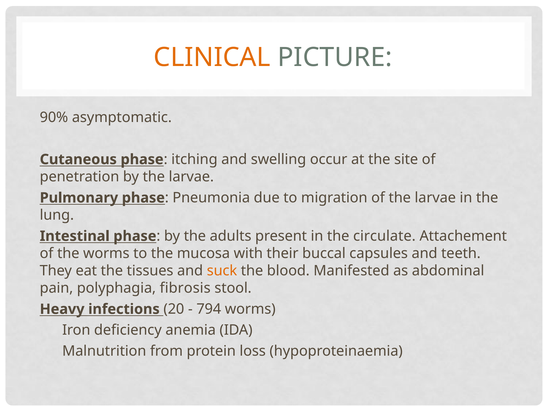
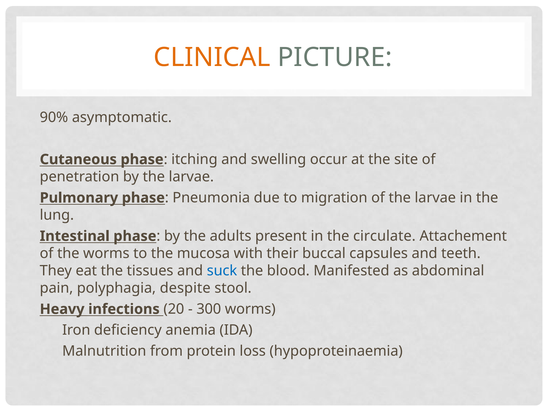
suck colour: orange -> blue (222, 271)
fibrosis: fibrosis -> despite (185, 288)
794: 794 -> 300 (209, 309)
